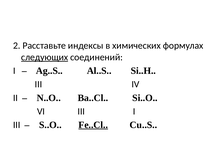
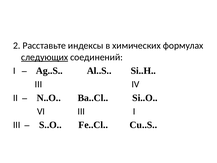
Fe..Cl underline: present -> none (93, 125)
